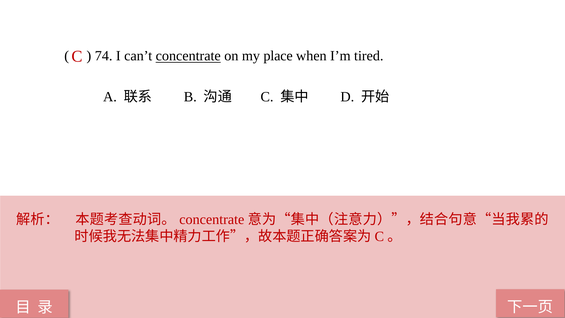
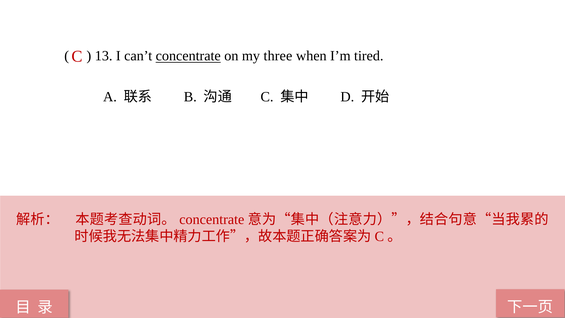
74: 74 -> 13 (104, 56)
place: place -> three (278, 56)
